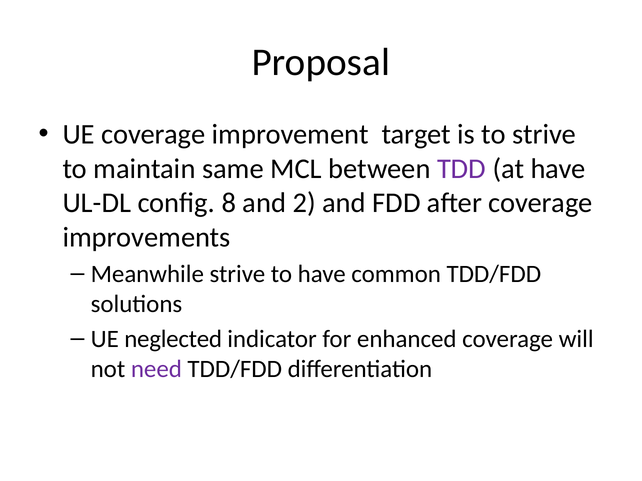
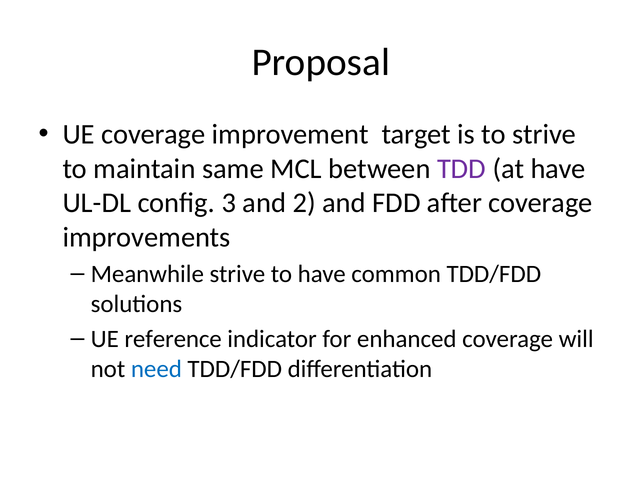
8: 8 -> 3 (229, 203)
neglected: neglected -> reference (173, 339)
need colour: purple -> blue (156, 369)
